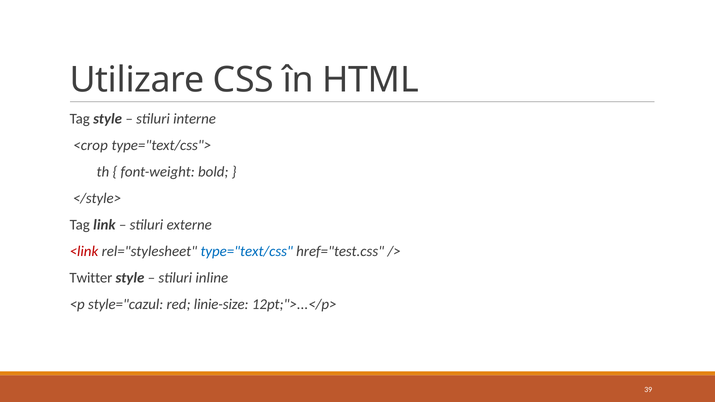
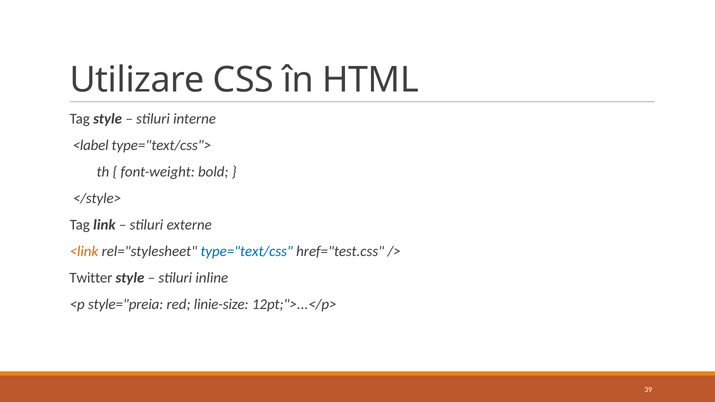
<crop: <crop -> <label (91, 145)
<link colour: red -> orange (84, 252)
style="cazul: style="cazul -> style="preia (126, 305)
